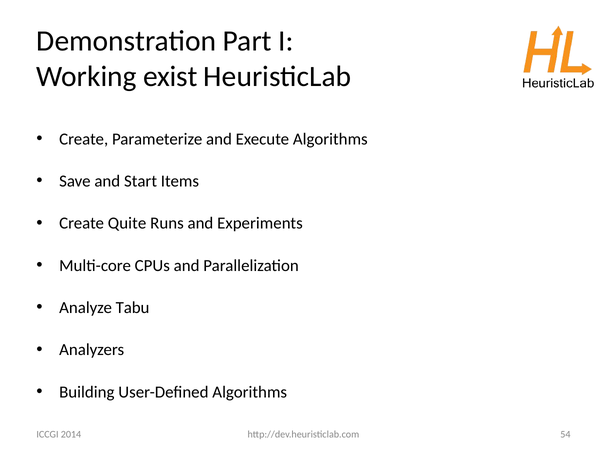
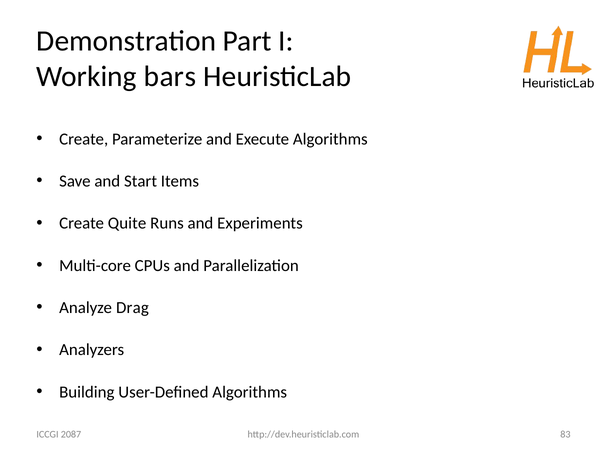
exist: exist -> bars (170, 76)
Tabu: Tabu -> Drag (132, 308)
54: 54 -> 83 (565, 435)
2014: 2014 -> 2087 (71, 435)
